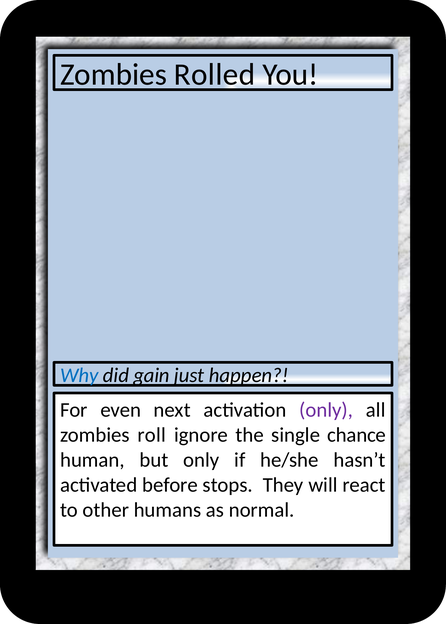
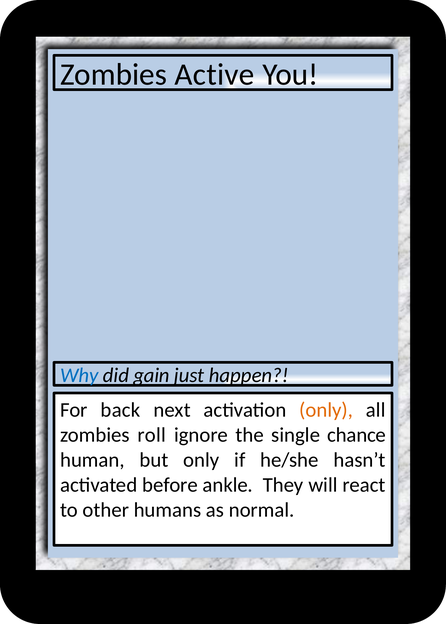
Rolled: Rolled -> Active (215, 75)
even: even -> back (121, 410)
only colour: purple -> orange (326, 410)
stops: stops -> ankle (228, 485)
